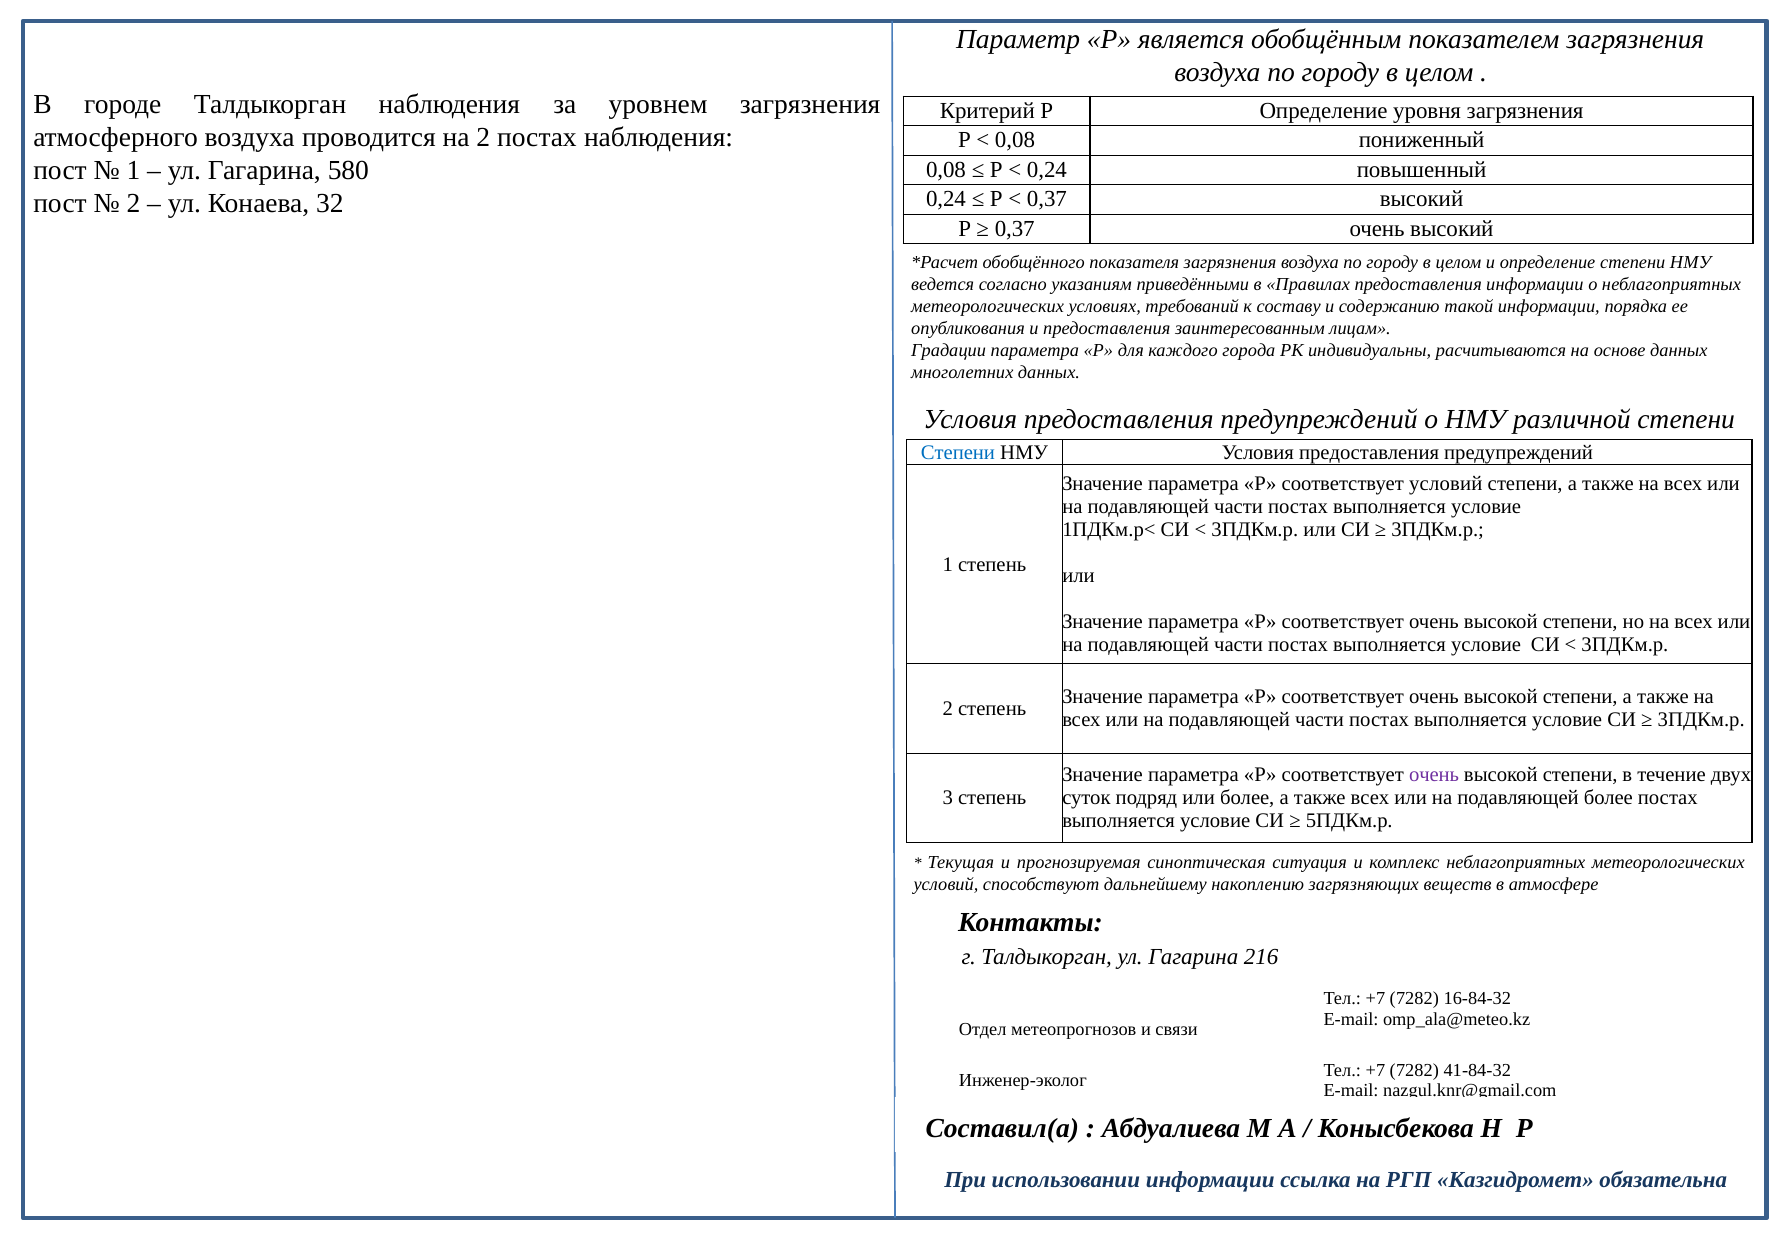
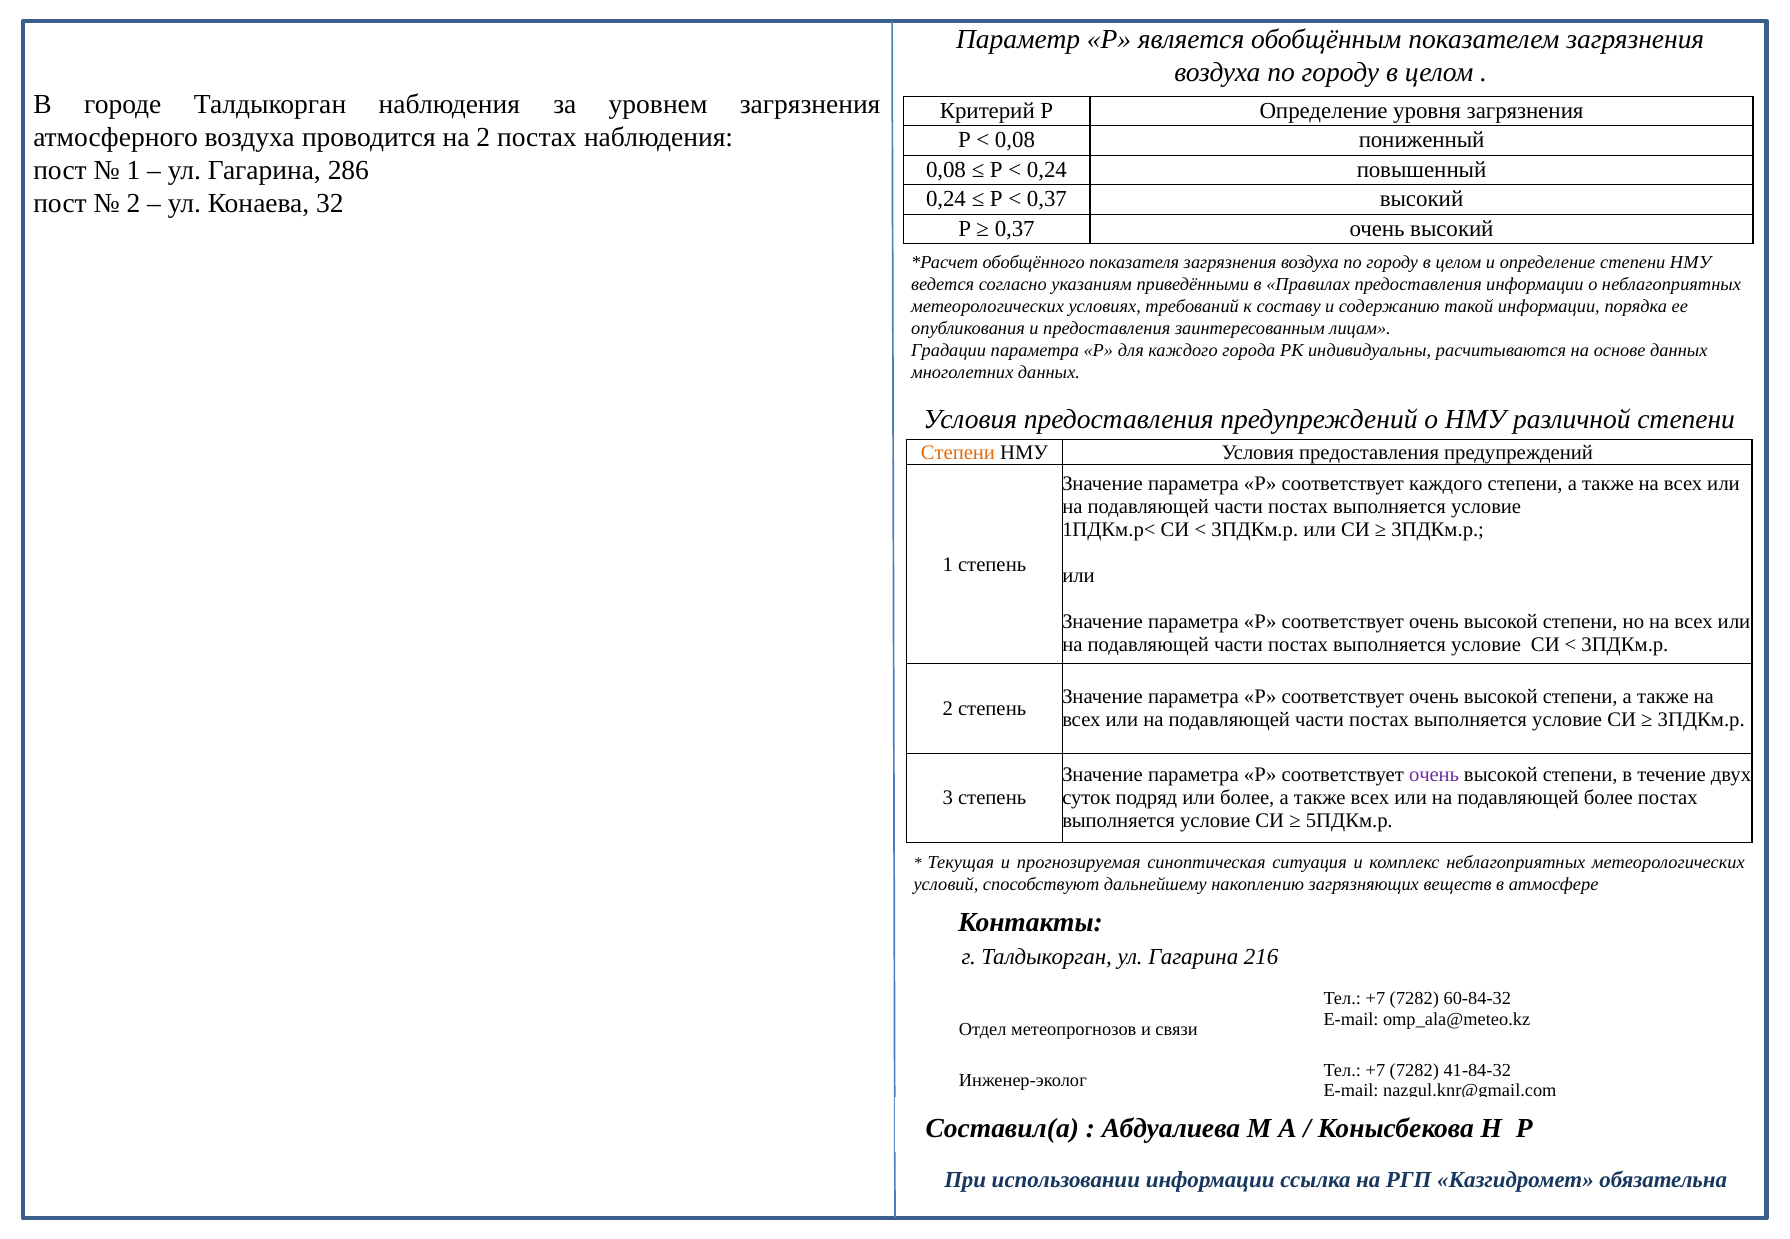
580: 580 -> 286 (348, 170)
Степени colour: blue -> orange (958, 452)
соответствует условий: условий -> каждого (1446, 484)
16-84-32: 16-84-32 -> 60-84-32 (1477, 999)
